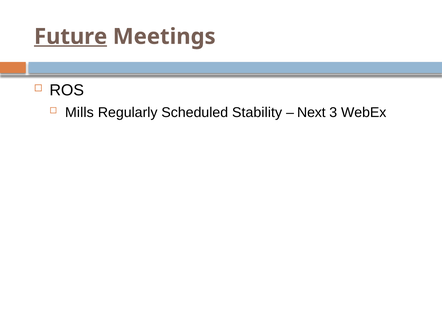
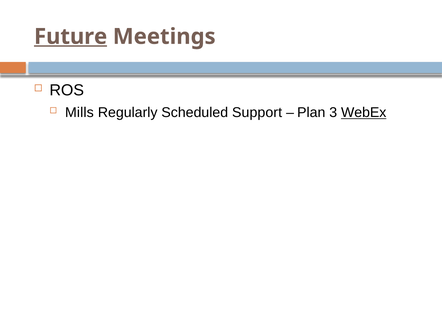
Stability: Stability -> Support (257, 112)
Next: Next -> Plan (311, 112)
WebEx underline: none -> present (364, 112)
